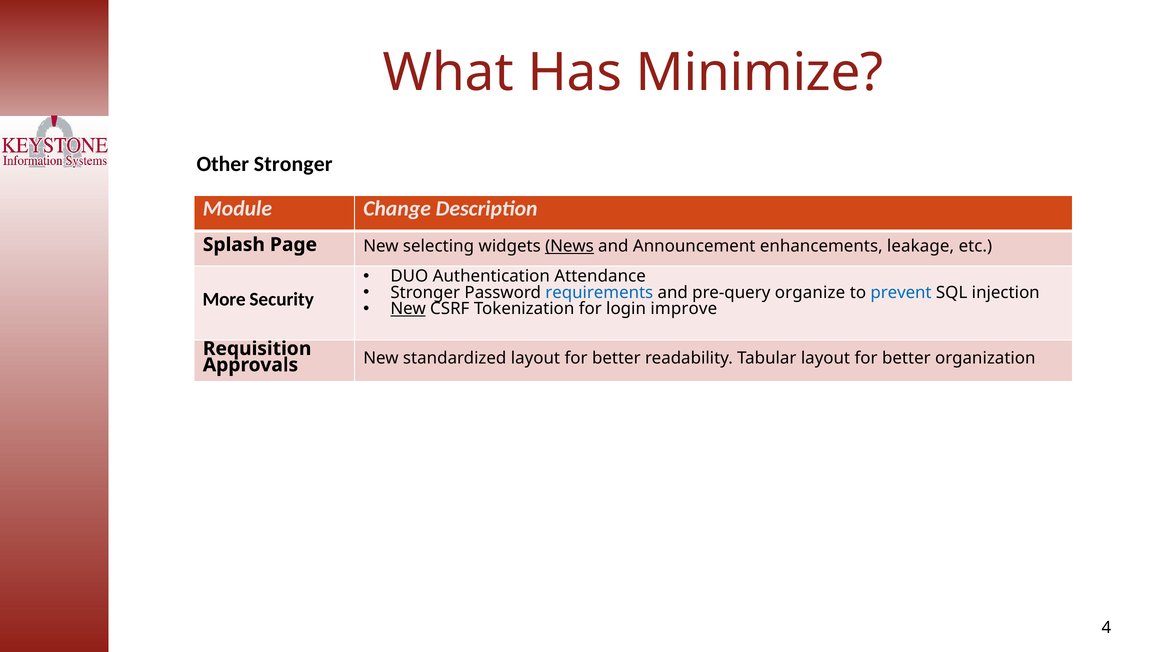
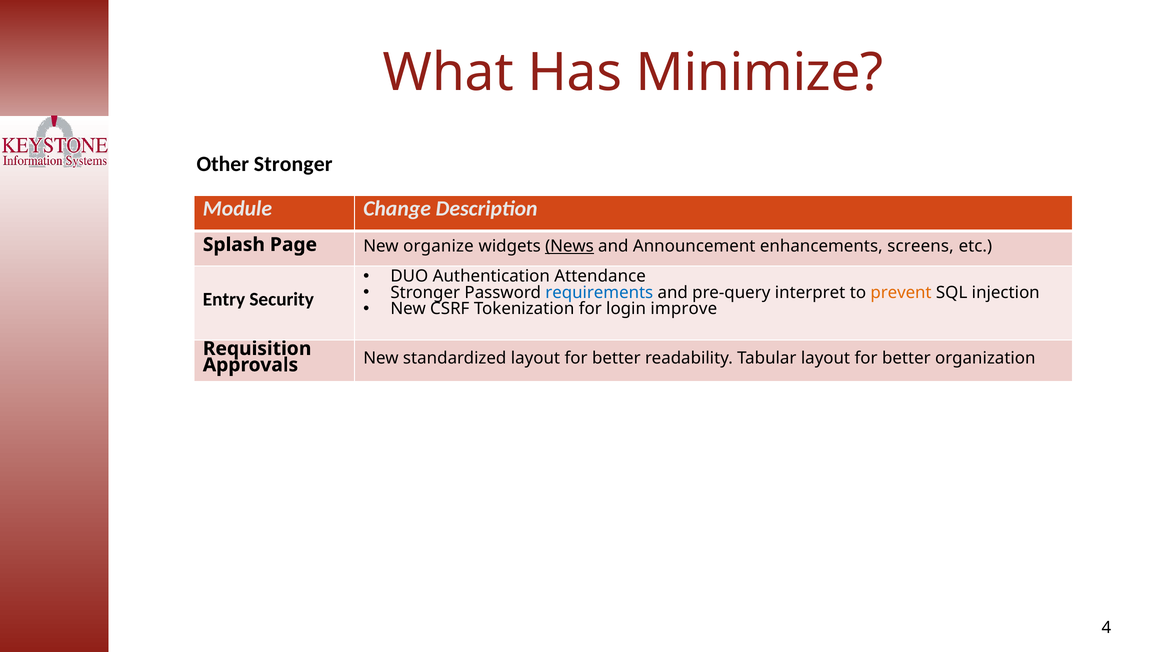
selecting: selecting -> organize (438, 246)
leakage: leakage -> screens (921, 246)
organize: organize -> interpret (810, 292)
prevent colour: blue -> orange (901, 292)
More: More -> Entry (224, 299)
New underline: present -> none (408, 309)
